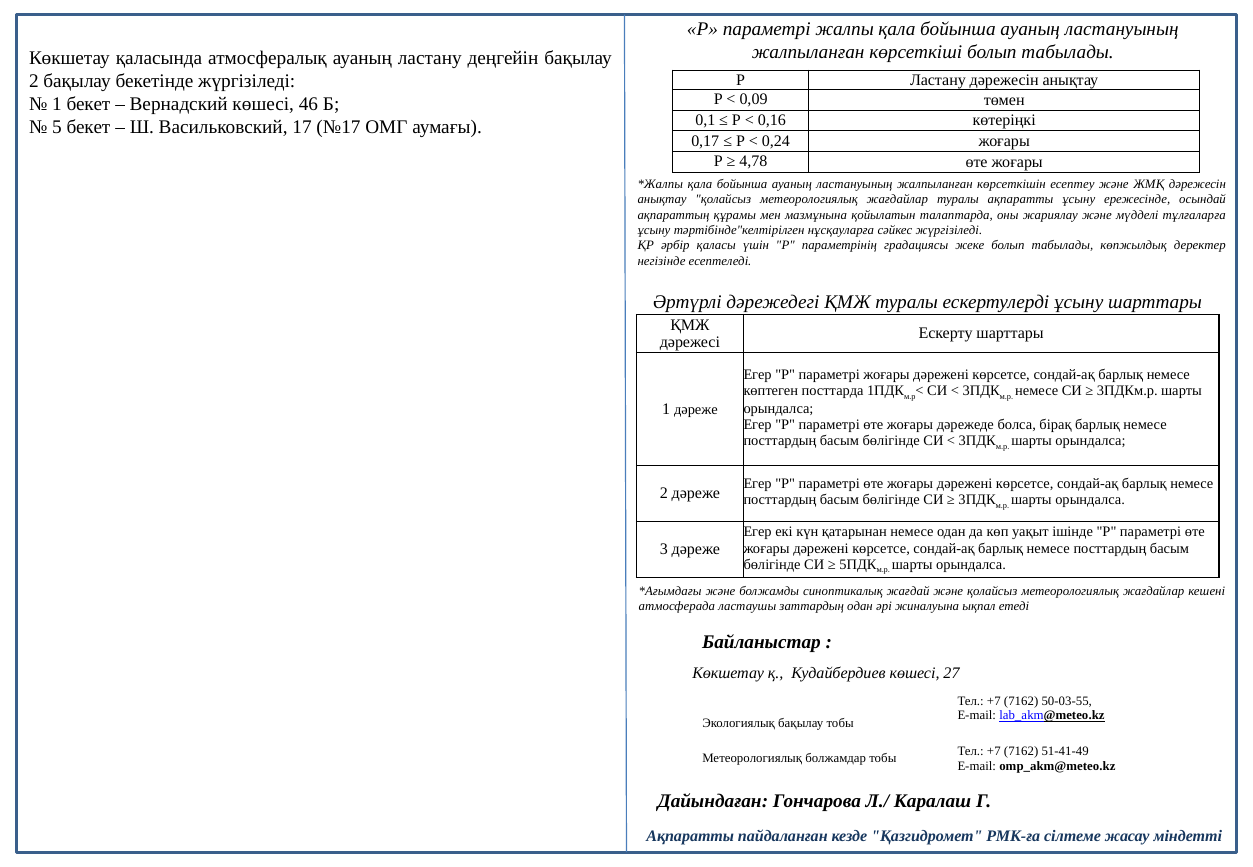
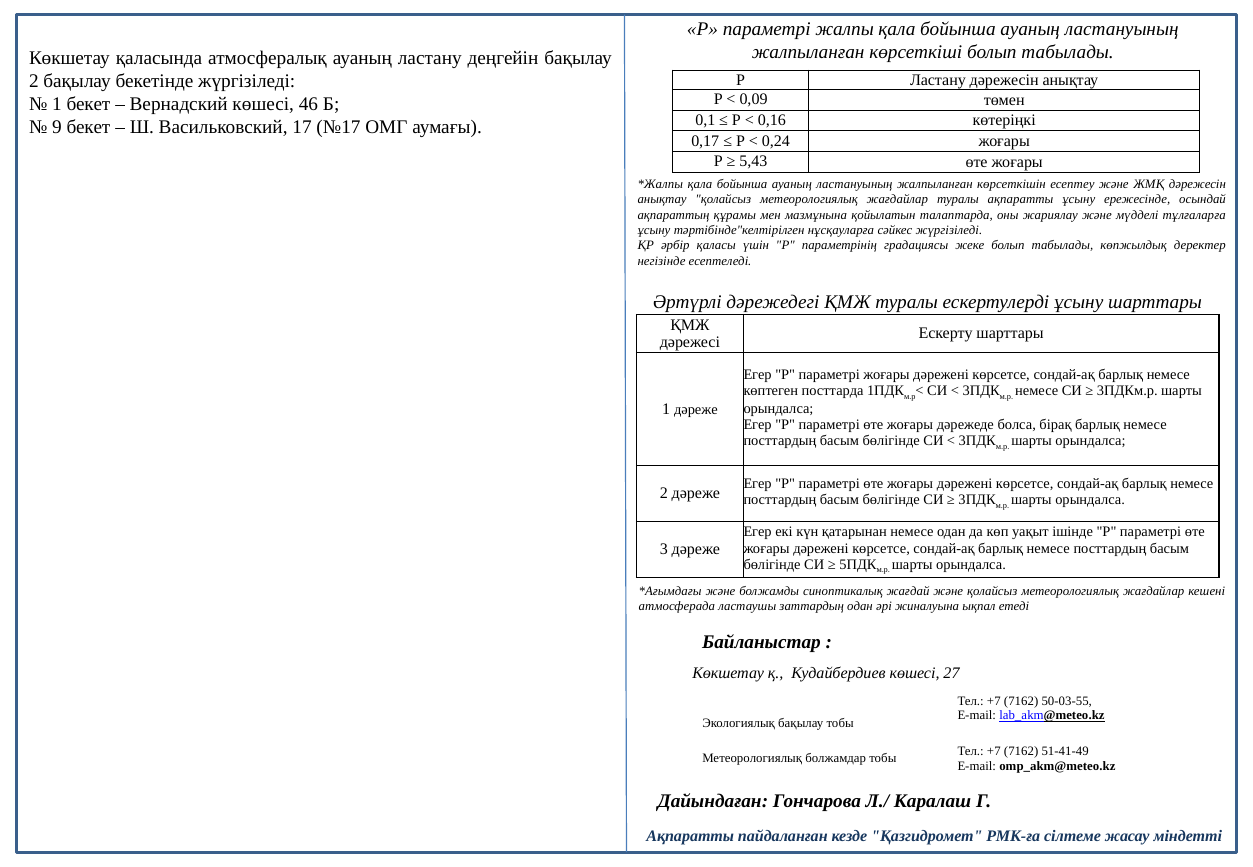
5: 5 -> 9 (57, 127)
4,78: 4,78 -> 5,43 (753, 162)
